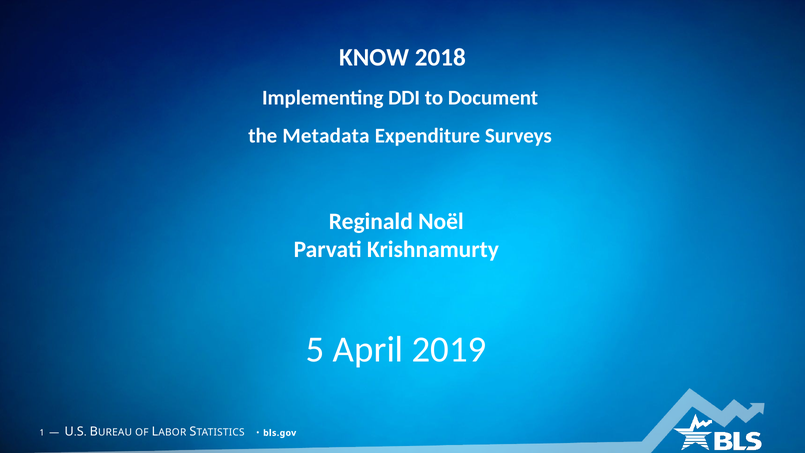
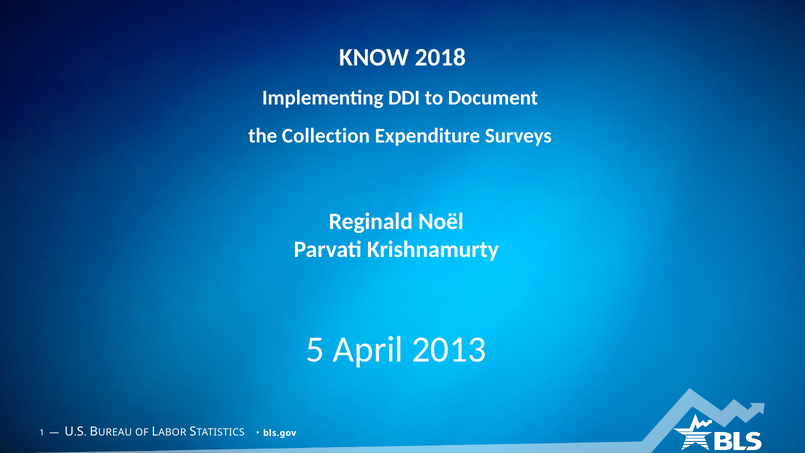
Metadata: Metadata -> Collection (326, 136)
2019: 2019 -> 2013 (449, 349)
